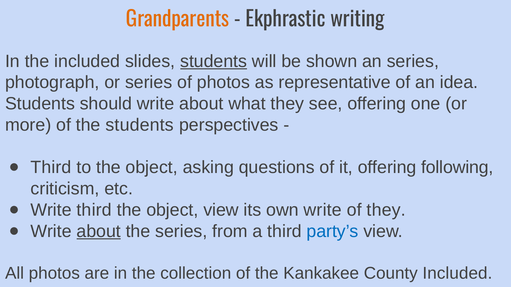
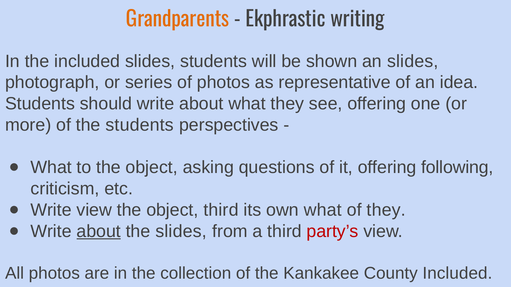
students underline: present -> none (214, 61)
an series: series -> slides (413, 61)
Third: Third -> What (51, 168)
Write third: third -> view (94, 210)
object view: view -> third (221, 210)
own write: write -> what (323, 210)
the series: series -> slides (181, 232)
party’s colour: blue -> red (333, 232)
